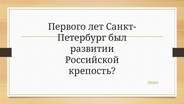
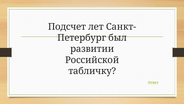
Первого: Первого -> Подсчет (67, 27)
крепость: крепость -> табличку (92, 71)
